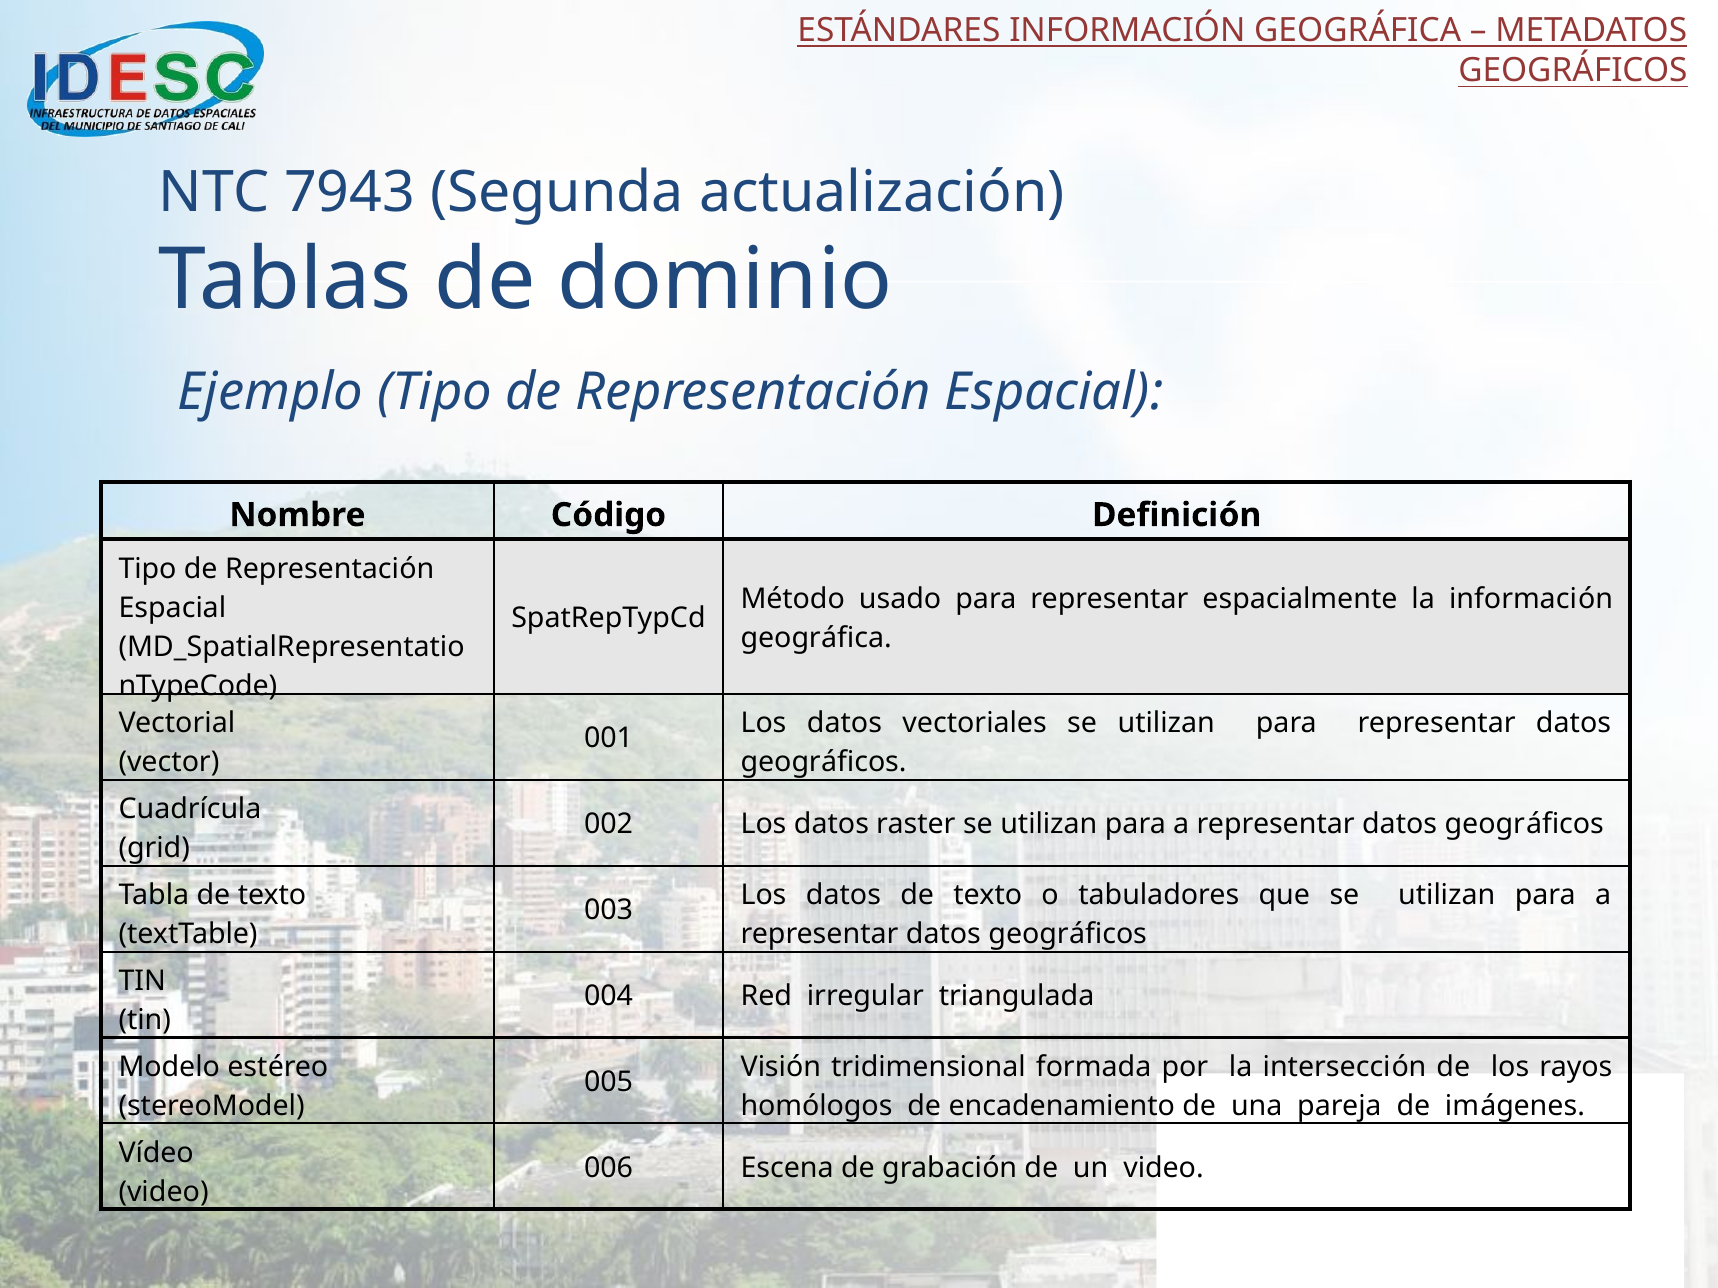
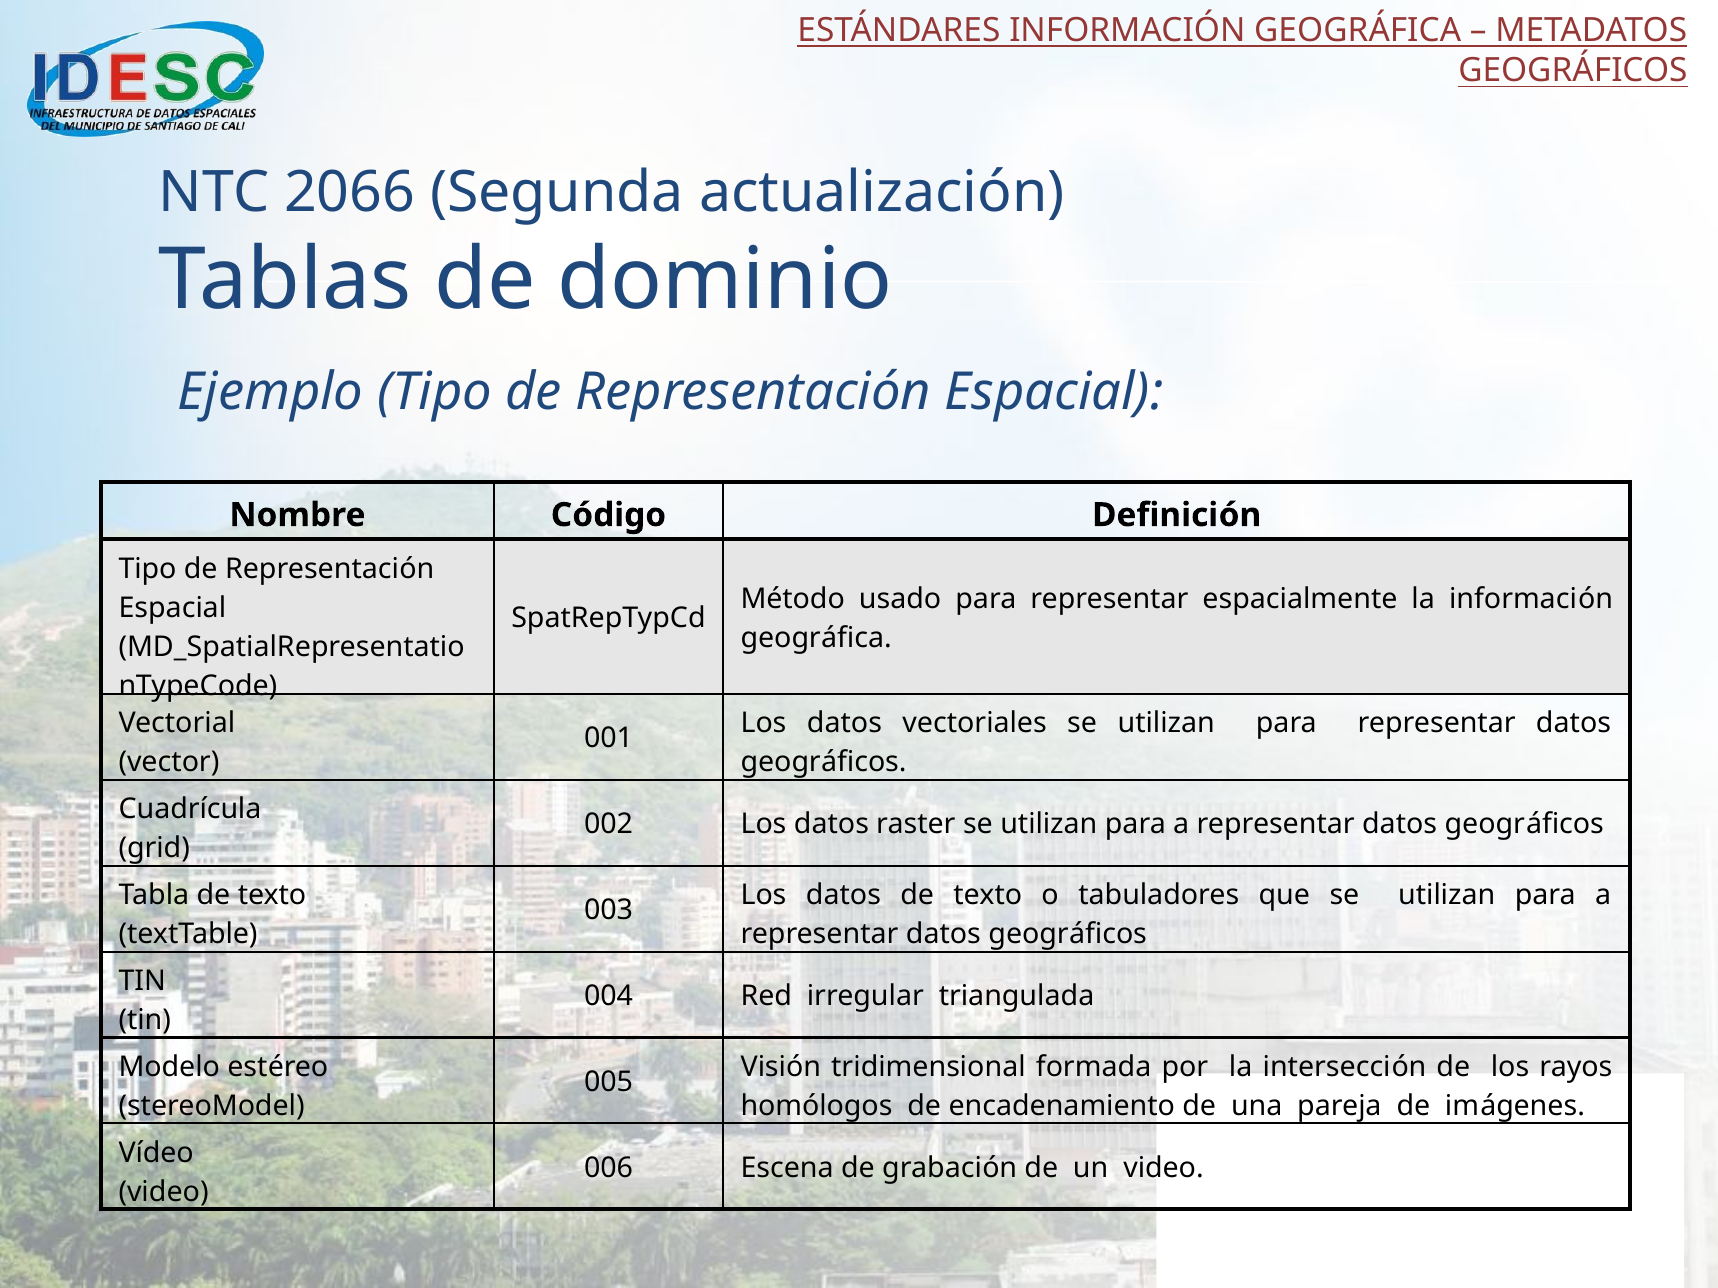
7943: 7943 -> 2066 (350, 193)
